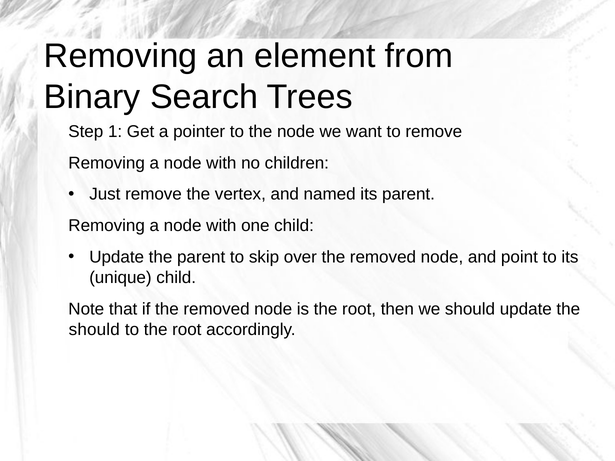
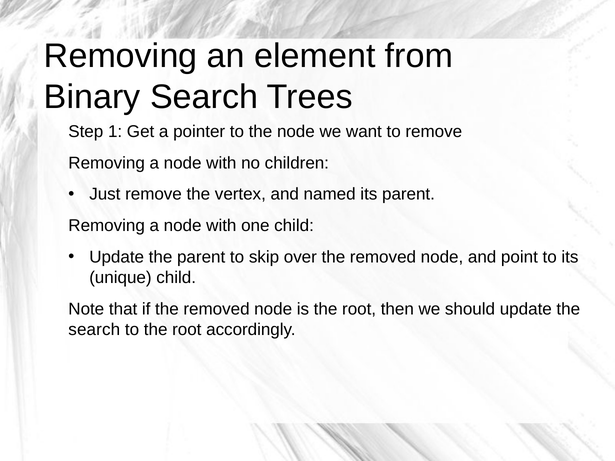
should: should -> search (94, 330)
